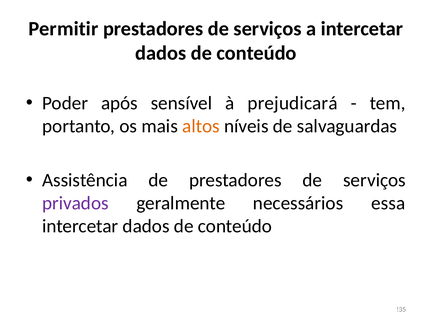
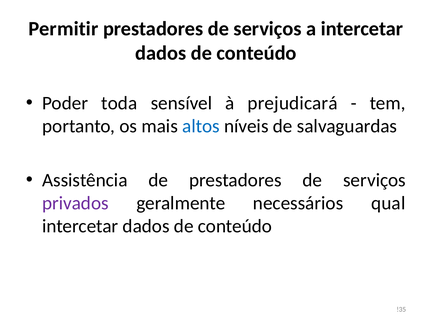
após: após -> toda (119, 103)
altos colour: orange -> blue (201, 126)
essa: essa -> qual (388, 203)
